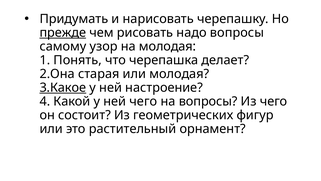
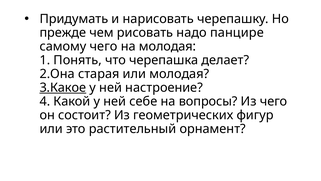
прежде underline: present -> none (63, 33)
надо вопросы: вопросы -> панцире (237, 33)
самому узор: узор -> чего (104, 46)
ней чего: чего -> себе (143, 101)
